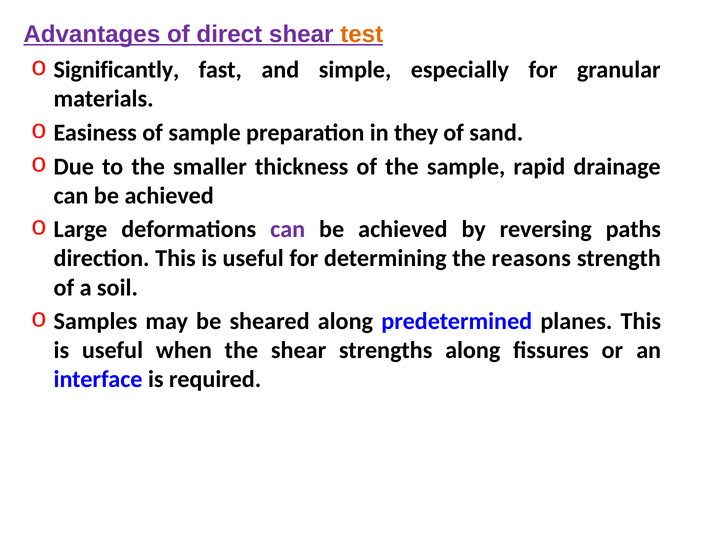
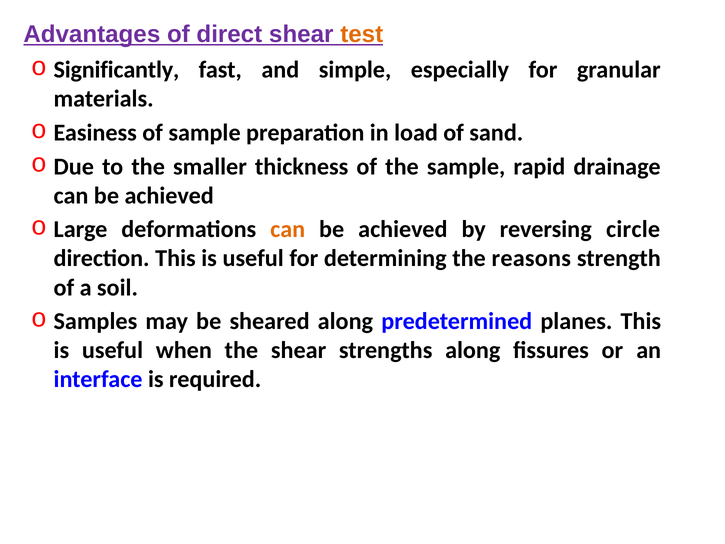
they: they -> load (416, 133)
can colour: purple -> orange (288, 229)
paths: paths -> circle (633, 229)
